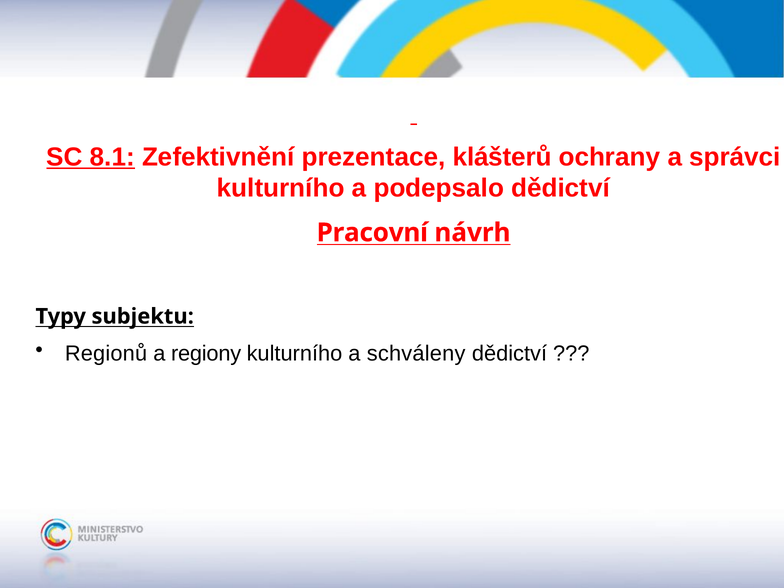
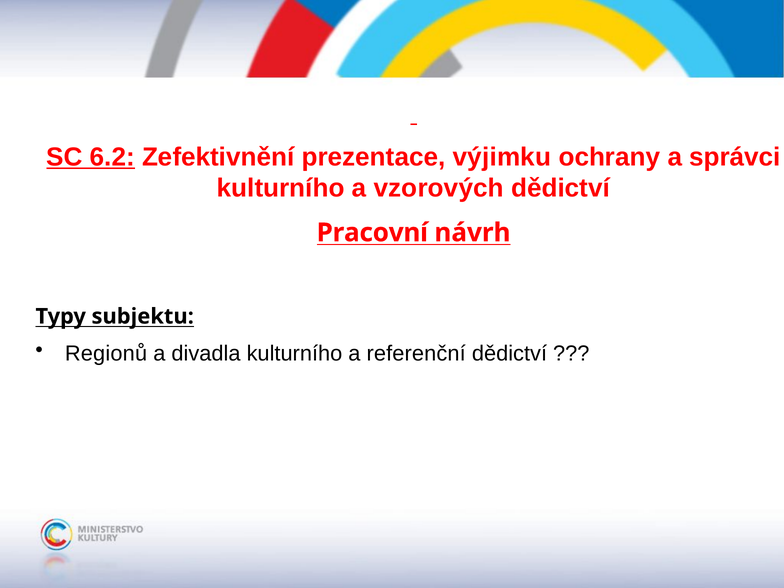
8.1: 8.1 -> 6.2 (112, 157)
klášterů: klášterů -> výjimku (502, 157)
podepsalo: podepsalo -> vzorových (439, 188)
regiony: regiony -> divadla (206, 353)
schváleny: schváleny -> referenční (416, 353)
